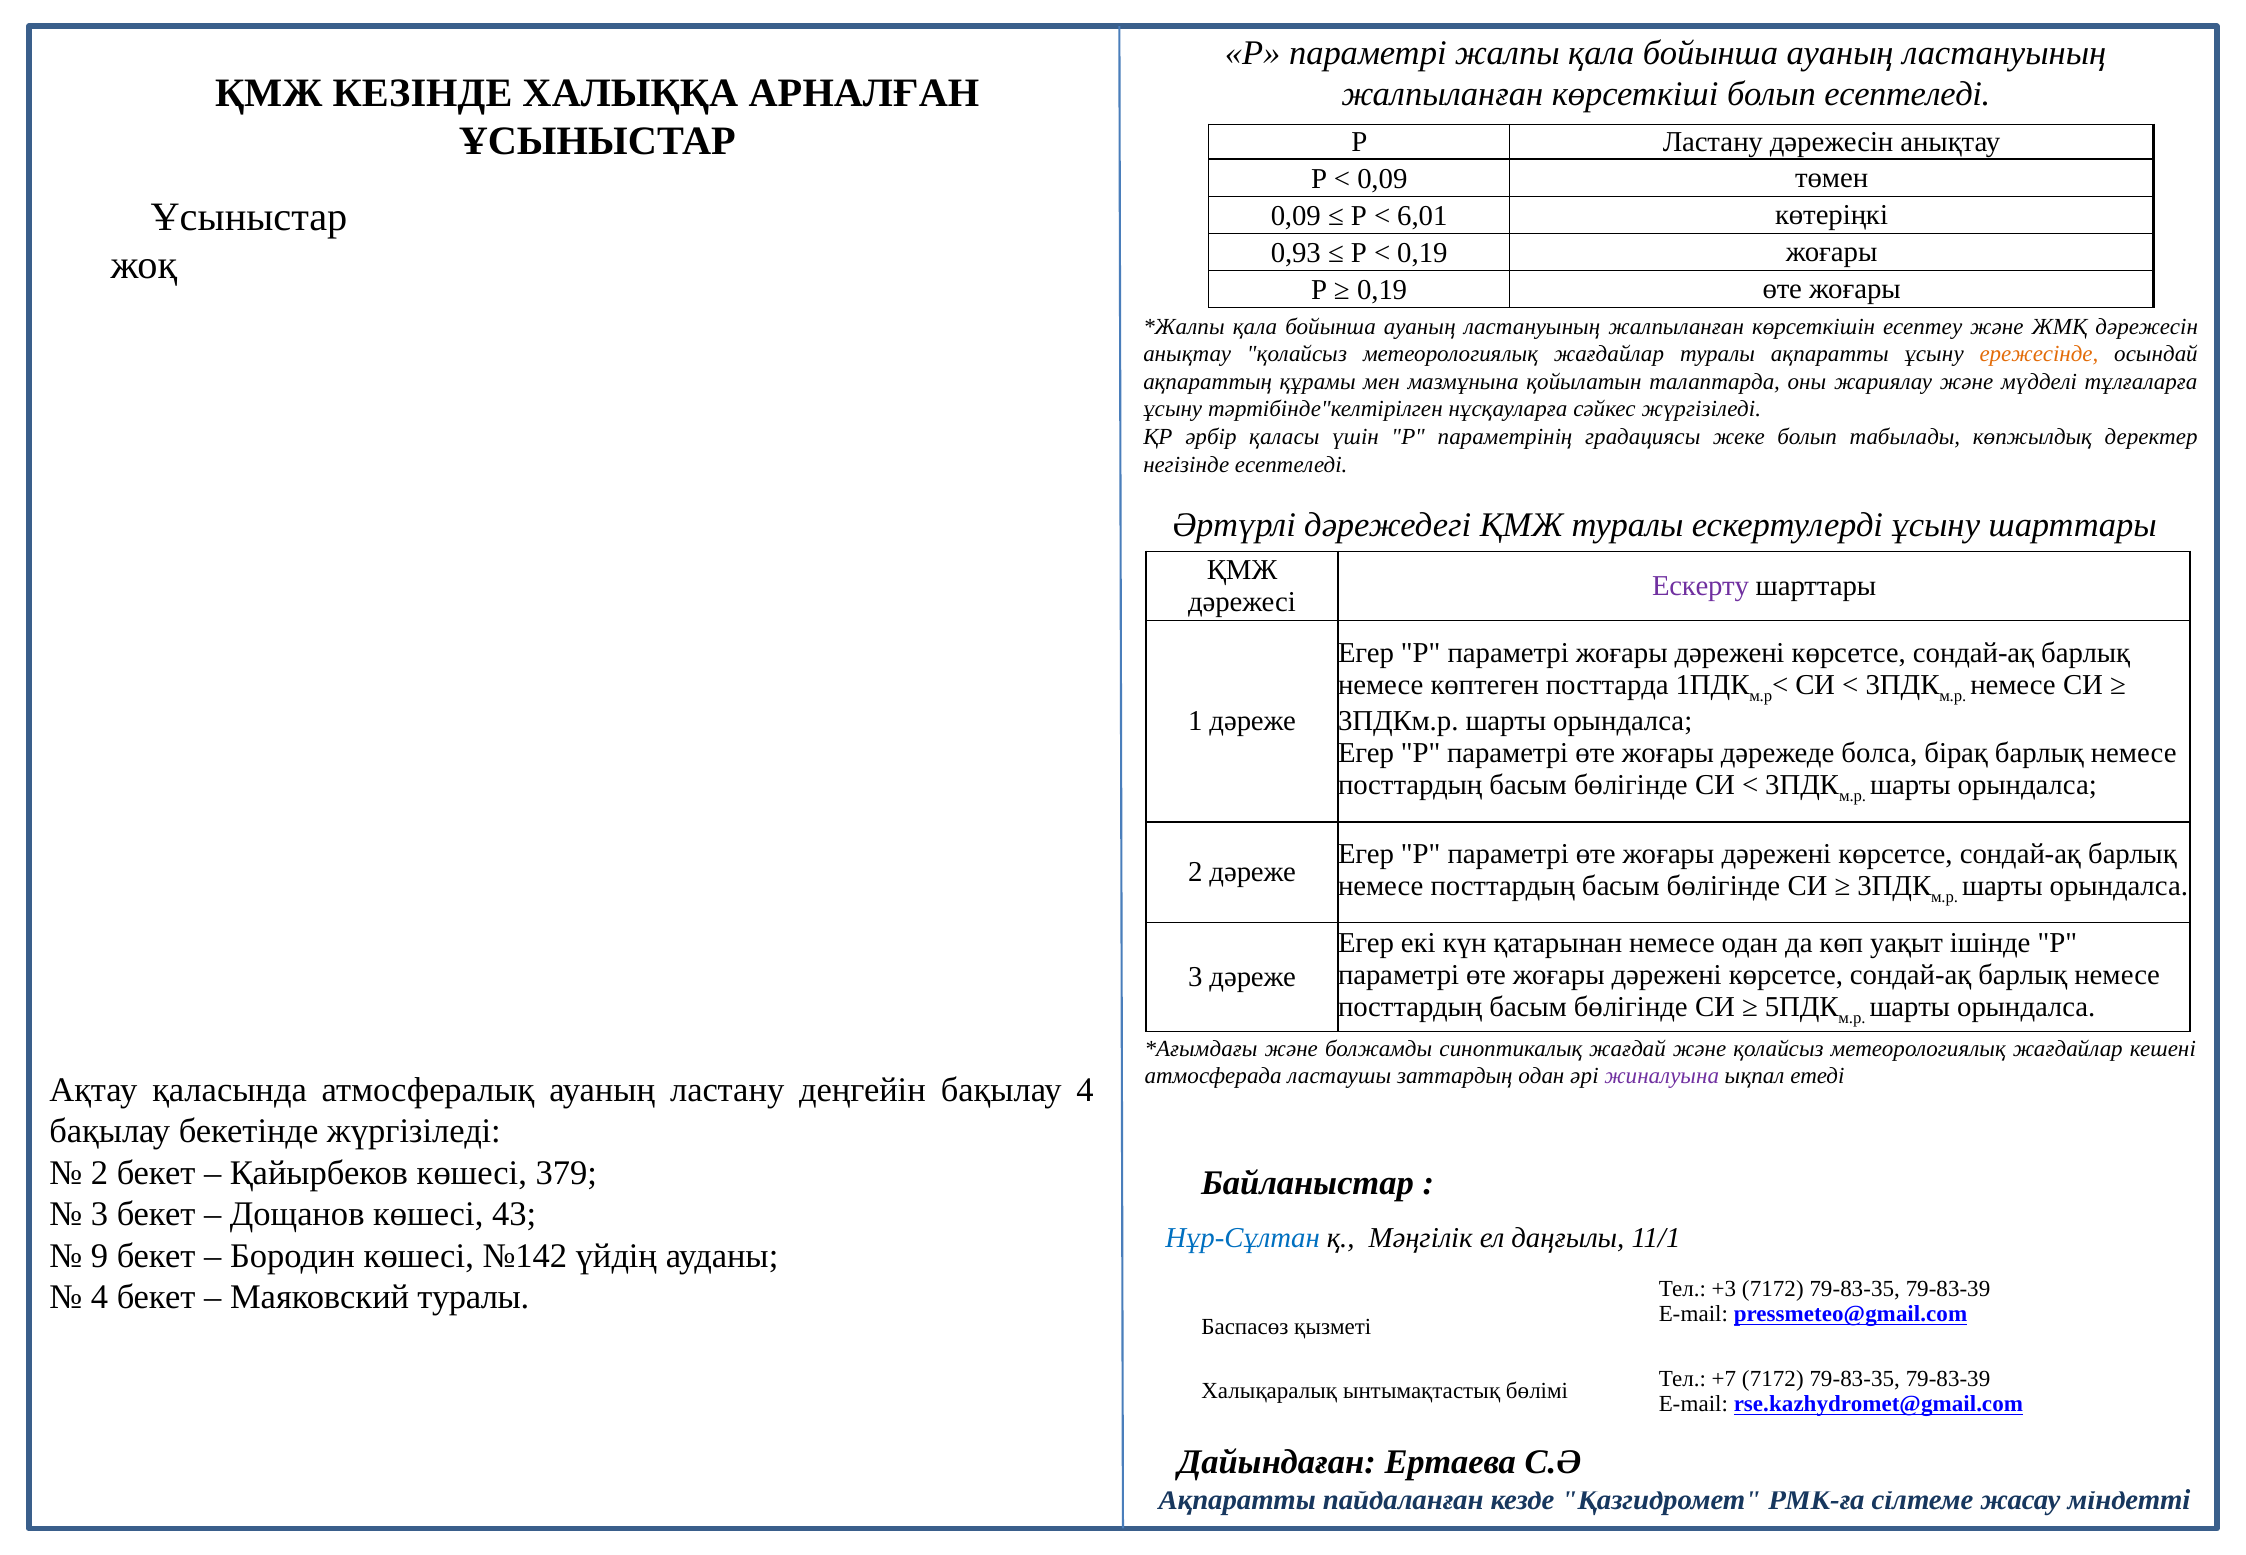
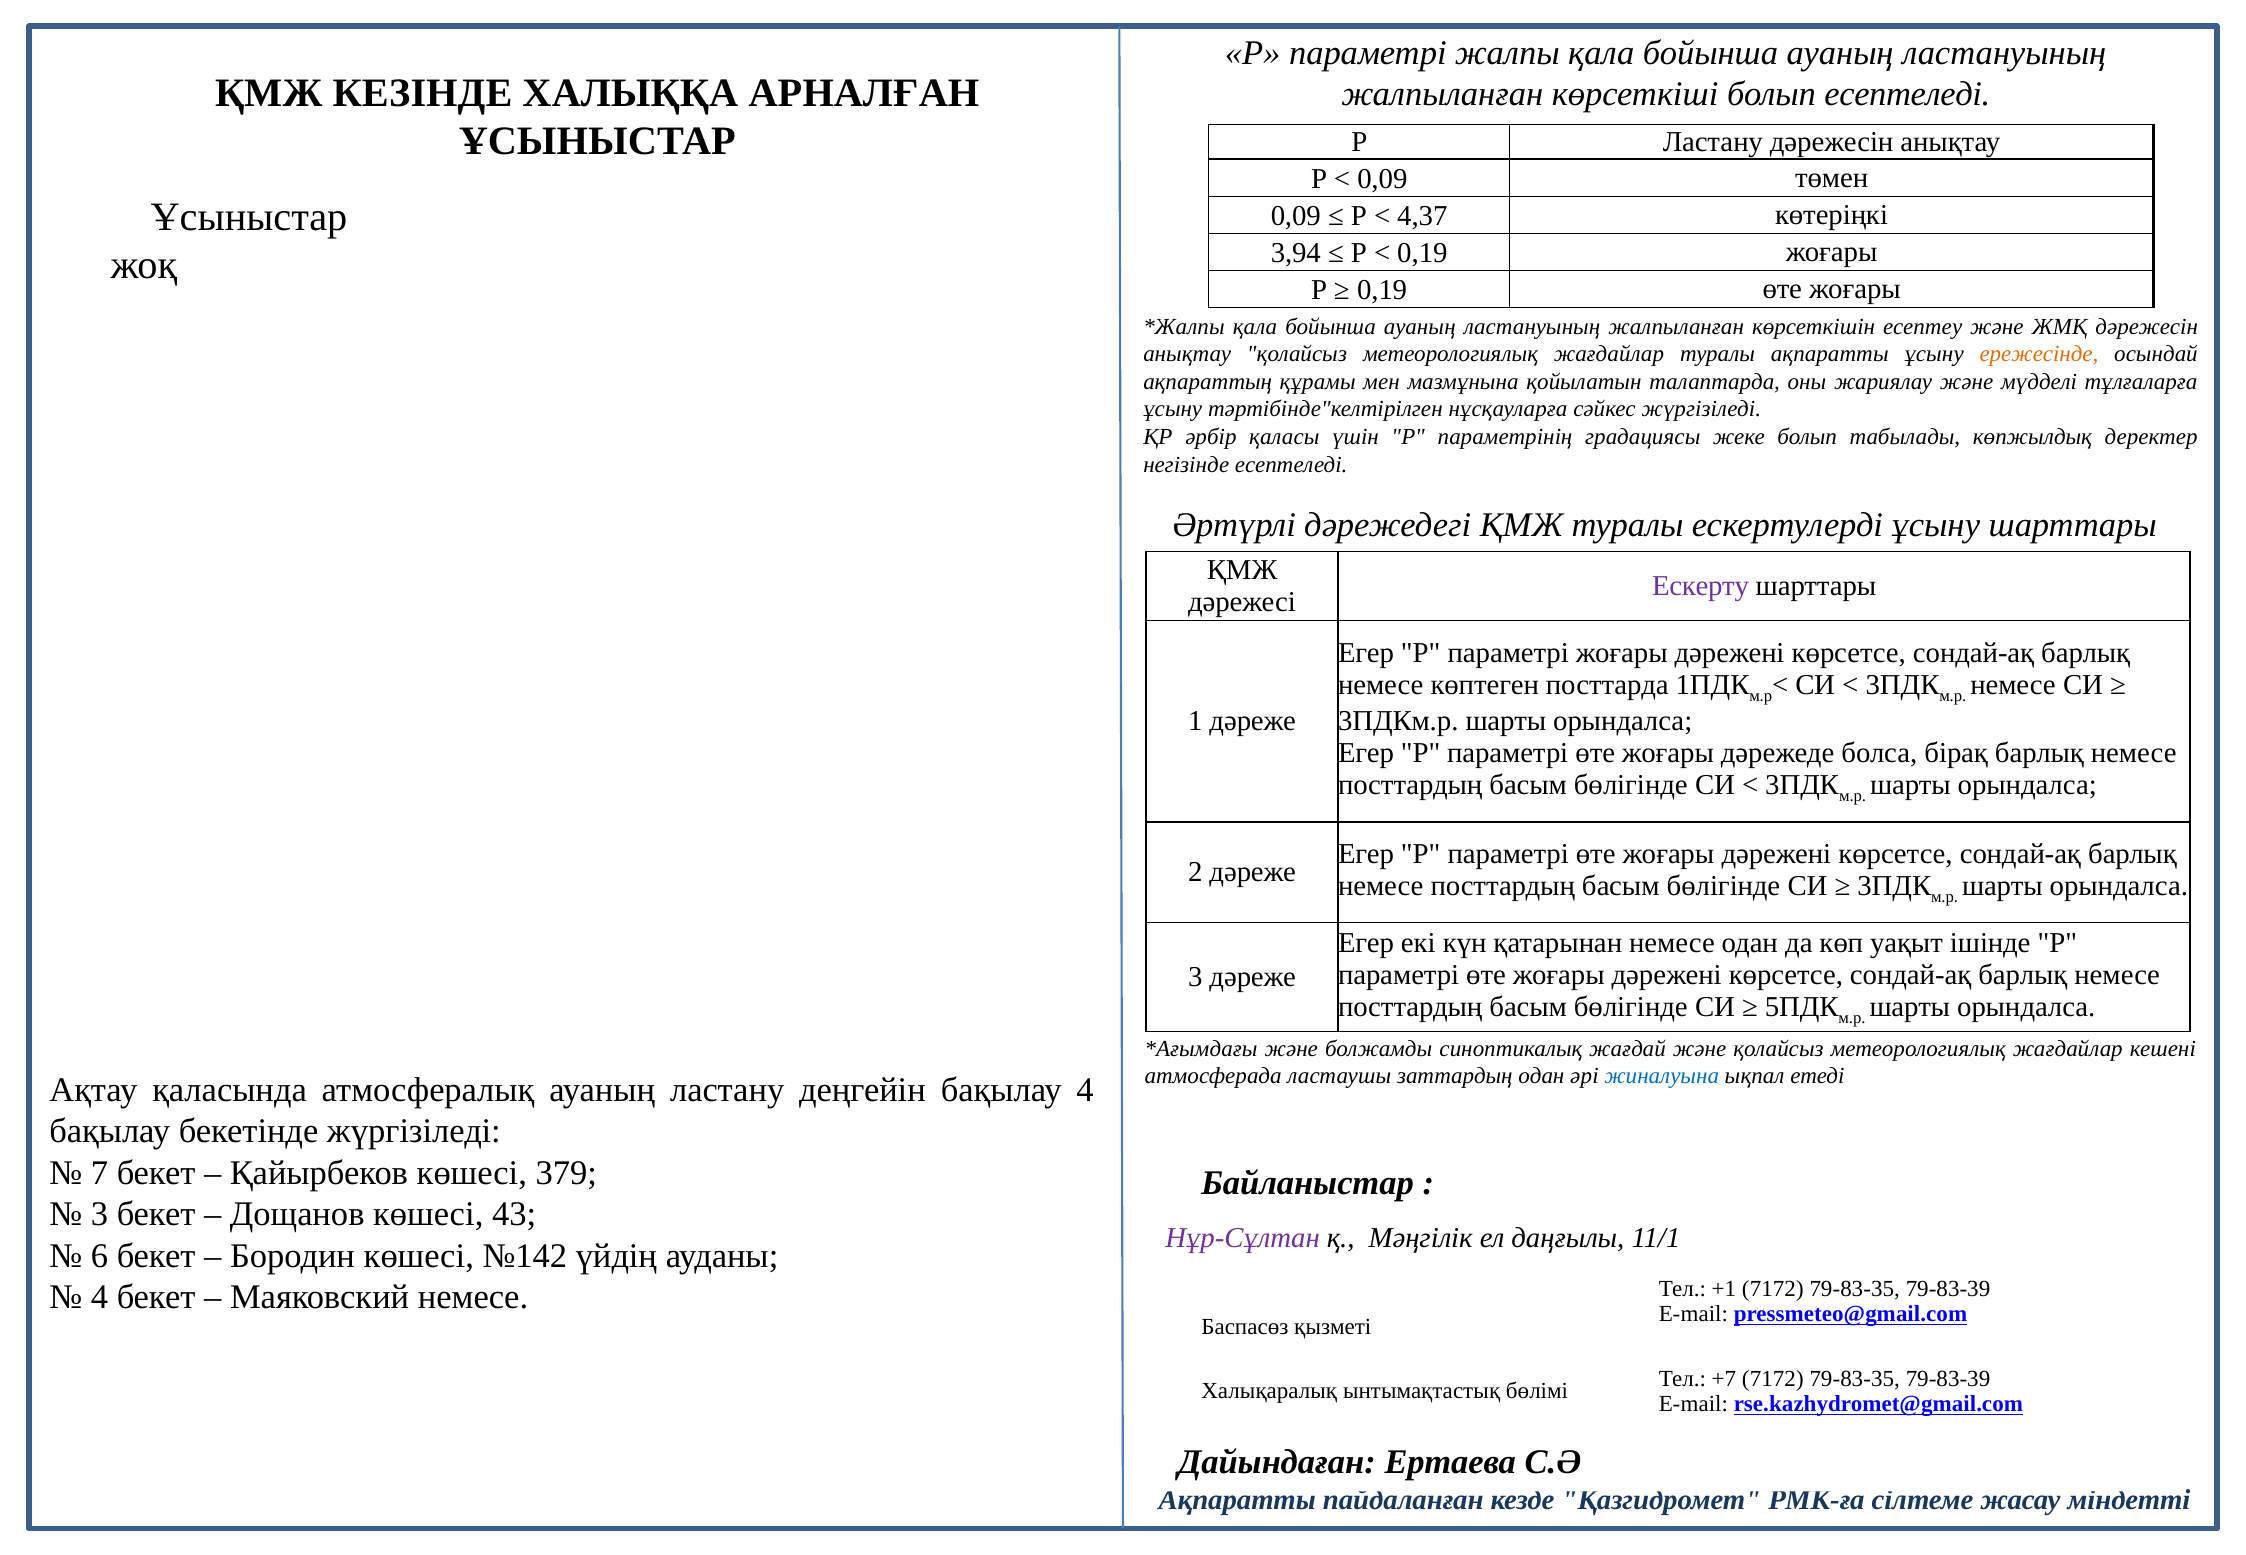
6,01: 6,01 -> 4,37 (1422, 216)
0,93: 0,93 -> 3,94 (1296, 253)
жиналуына colour: purple -> blue (1662, 1076)
2: 2 -> 7 (100, 1173)
Нұр-Сұлтан colour: blue -> purple (1243, 1237)
9: 9 -> 6 (100, 1256)
+3: +3 -> +1 (1724, 1289)
Маяковский туралы: туралы -> немесе (473, 1297)
